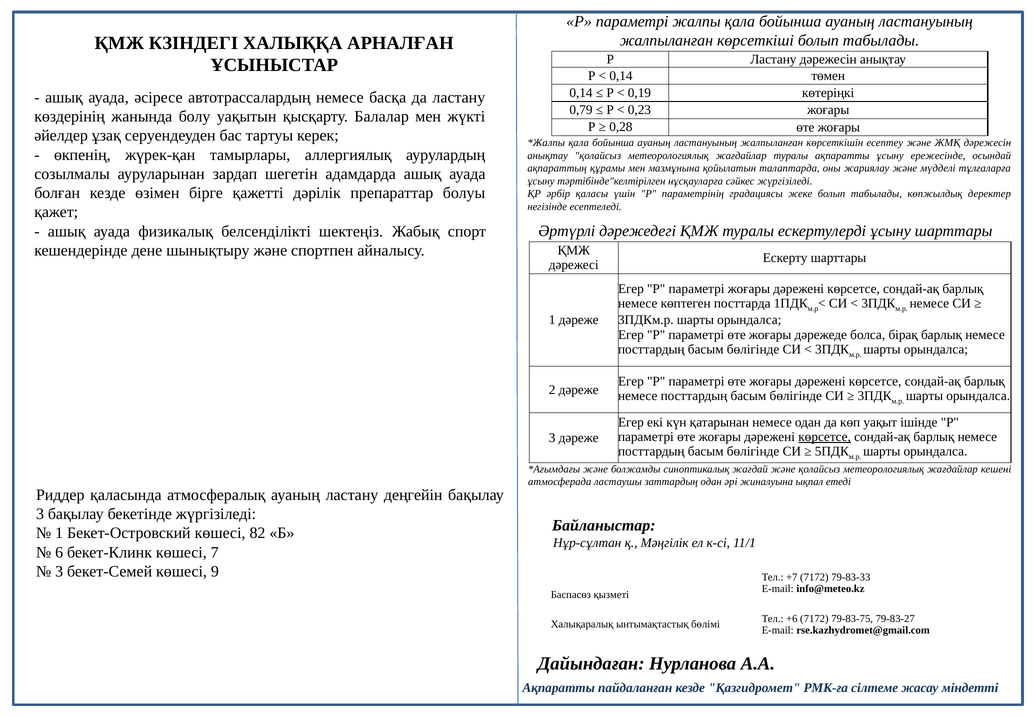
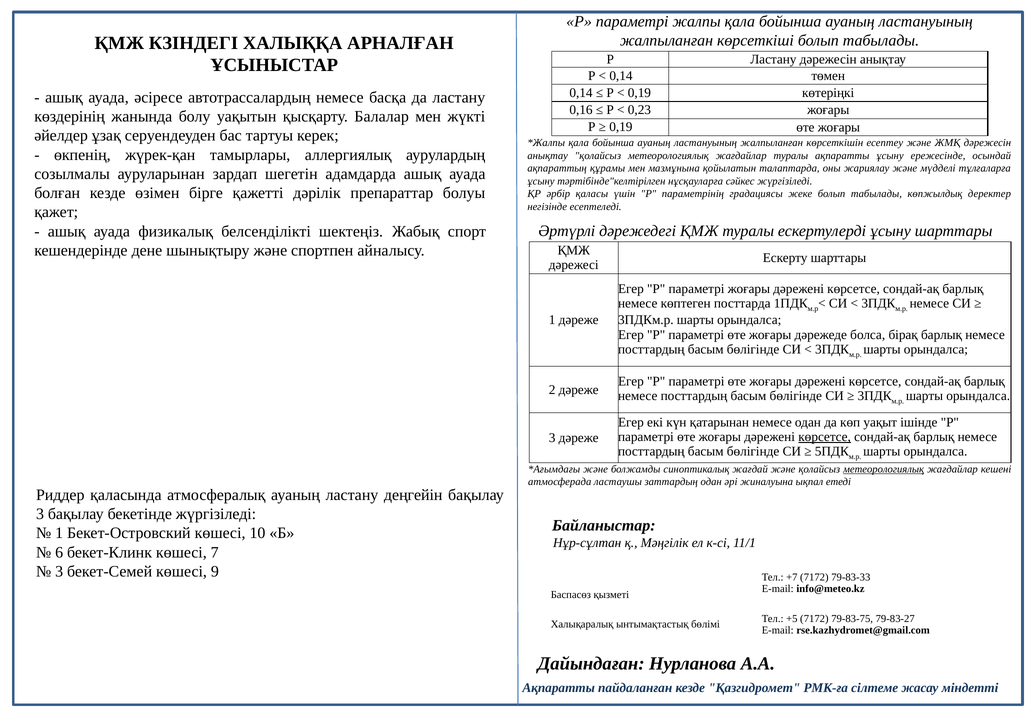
0,79: 0,79 -> 0,16 (581, 110)
0,28: 0,28 -> 0,19 (621, 127)
метеорологиялық underline: none -> present (884, 469)
82: 82 -> 10 (257, 533)
+6: +6 -> +5 (792, 619)
